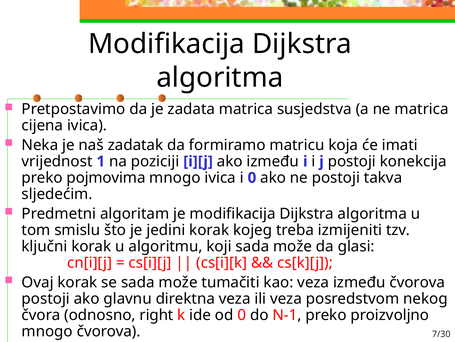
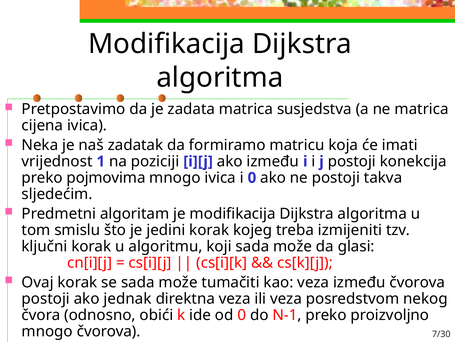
glavnu: glavnu -> jednak (128, 298)
right: right -> obići (156, 315)
